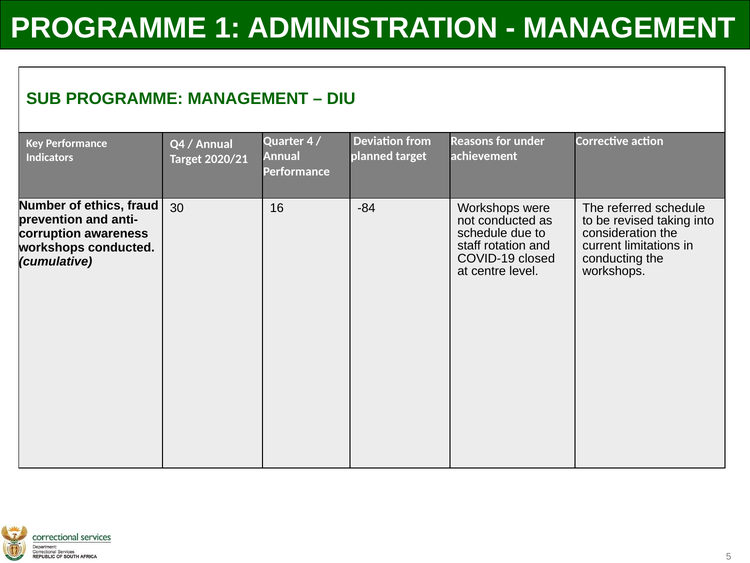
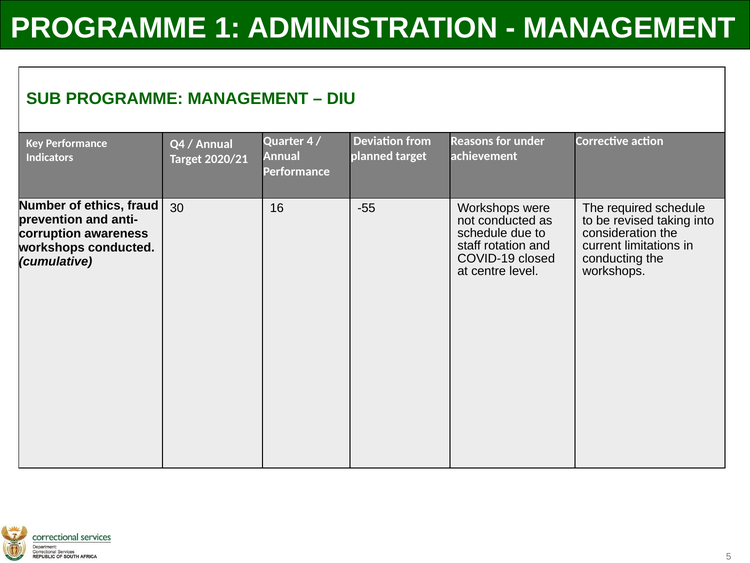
-84: -84 -> -55 (366, 208)
referred: referred -> required (630, 208)
